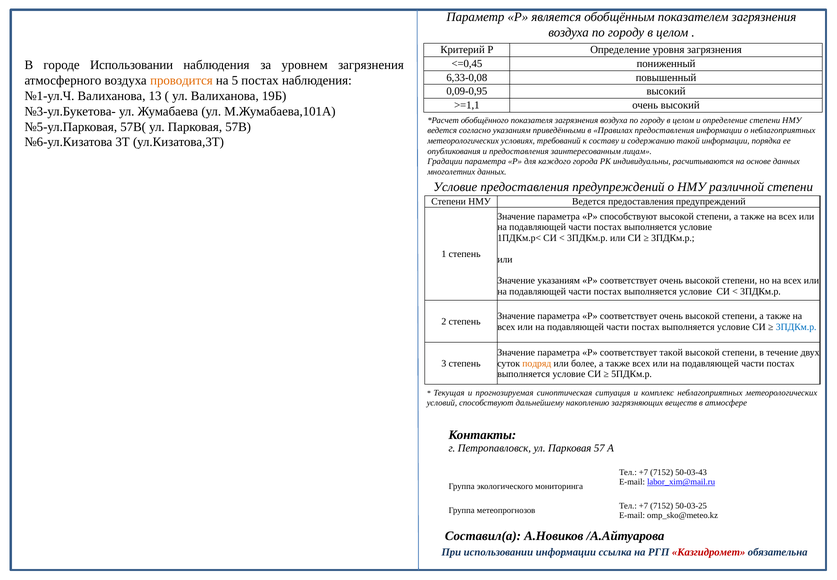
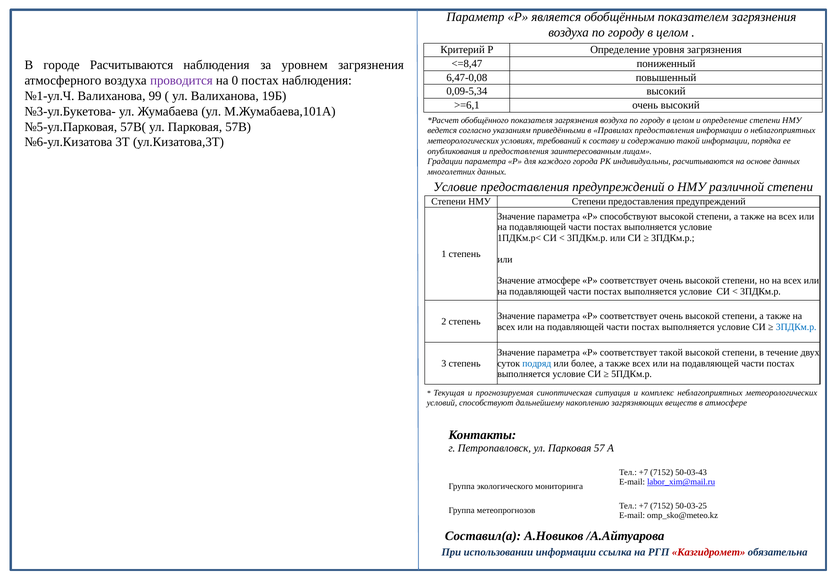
<=0,45: <=0,45 -> <=8,47 (467, 64)
городе Использовании: Использовании -> Расчитываются (132, 65)
6,33-0,08: 6,33-0,08 -> 6,47-0,08 (467, 77)
проводится colour: orange -> purple (181, 80)
5: 5 -> 0 (235, 80)
0,09-0,95: 0,09-0,95 -> 0,09-5,34 (467, 91)
13: 13 -> 99 (155, 96)
>=1,1: >=1,1 -> >=6,1 (467, 105)
Ведется: Ведется -> Степени (589, 201)
Значение указаниям: указаниям -> атмосфере (559, 280)
подряд colour: orange -> blue (537, 363)
